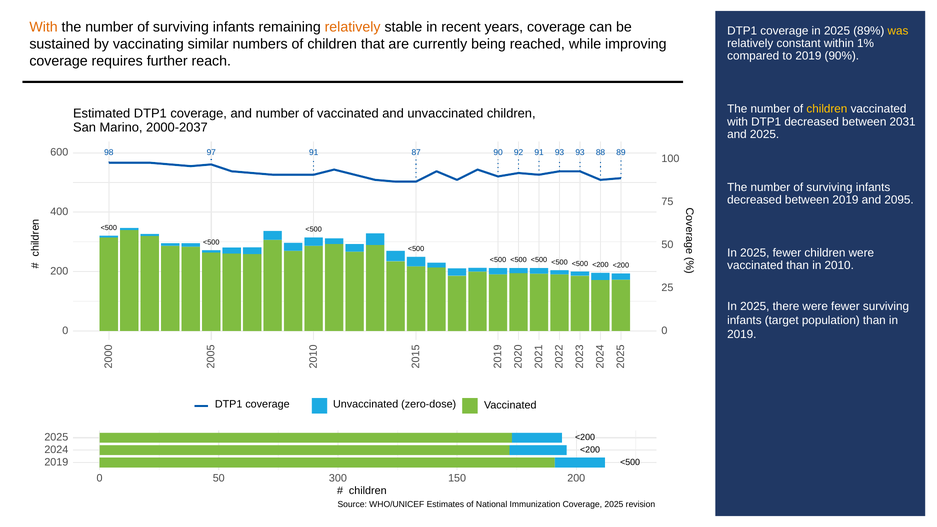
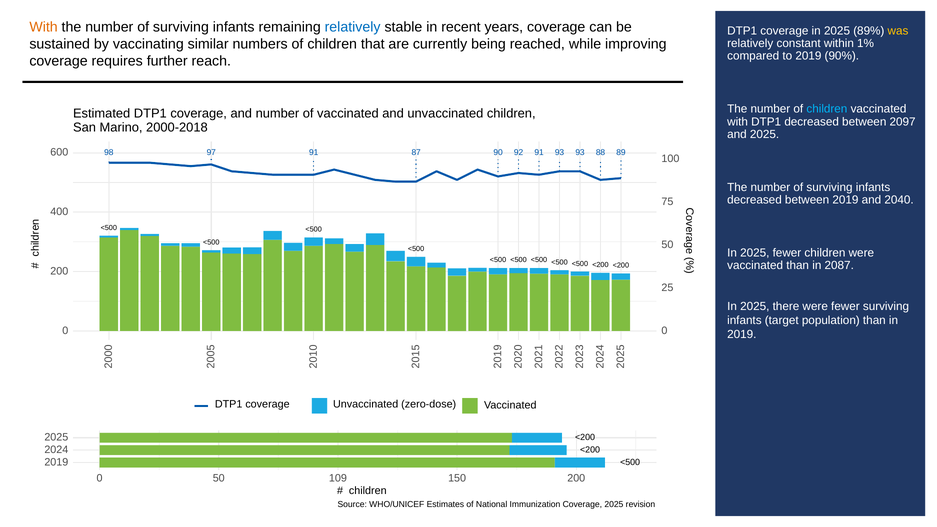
relatively colour: orange -> blue (353, 27)
children colour: yellow -> light blue (827, 109)
2031: 2031 -> 2097 (903, 122)
2000-2037: 2000-2037 -> 2000-2018 (177, 128)
2095: 2095 -> 2040 (899, 200)
2010: 2010 -> 2087 (839, 266)
300: 300 -> 109 (338, 478)
